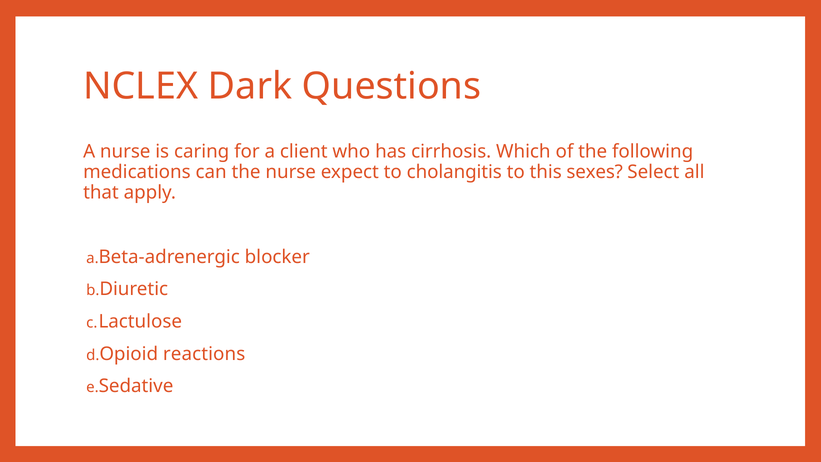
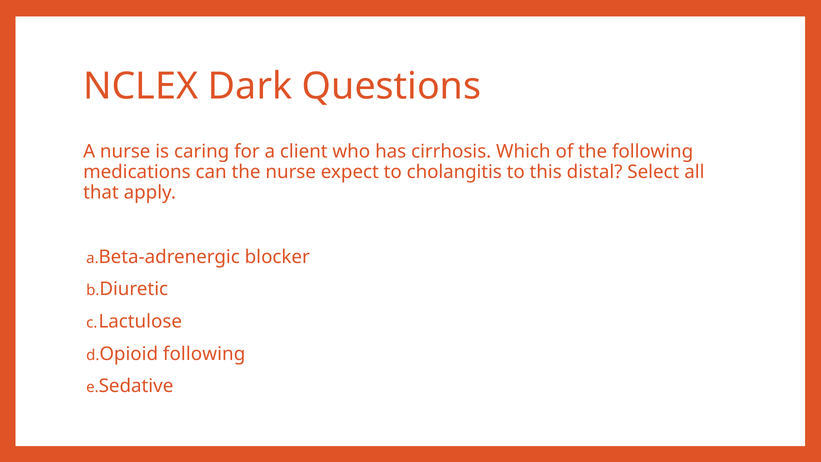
sexes: sexes -> distal (595, 172)
Opioid reactions: reactions -> following (204, 354)
